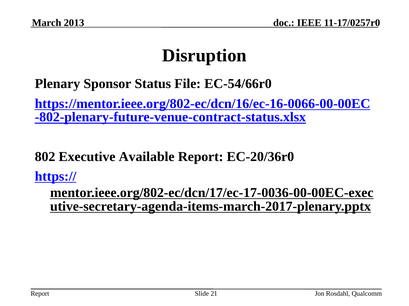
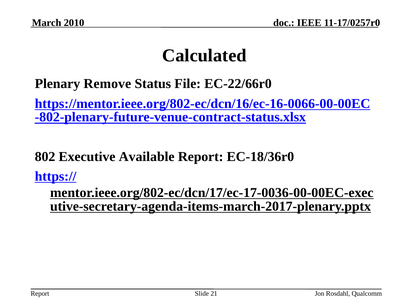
2013: 2013 -> 2010 (74, 23)
Disruption: Disruption -> Calculated (204, 56)
Sponsor: Sponsor -> Remove (107, 84)
EC-54/66r0: EC-54/66r0 -> EC-22/66r0 (238, 84)
EC-20/36r0: EC-20/36r0 -> EC-18/36r0 (260, 157)
